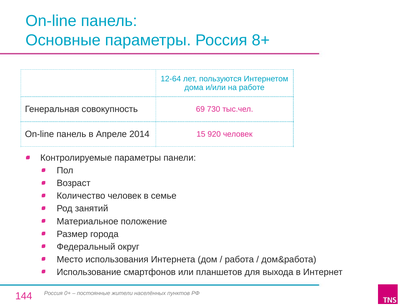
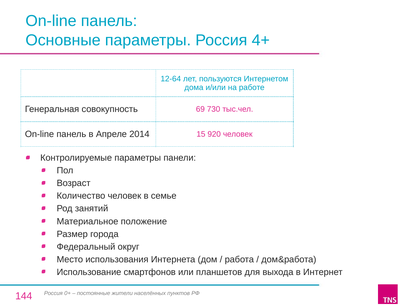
8+: 8+ -> 4+ (261, 40)
